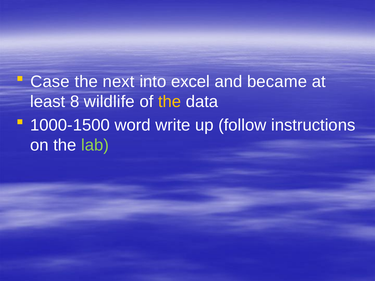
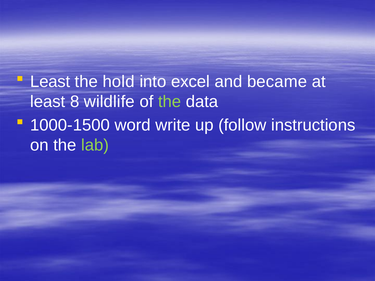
Case: Case -> Least (50, 82)
next: next -> hold (119, 82)
the colour: yellow -> light green (170, 102)
